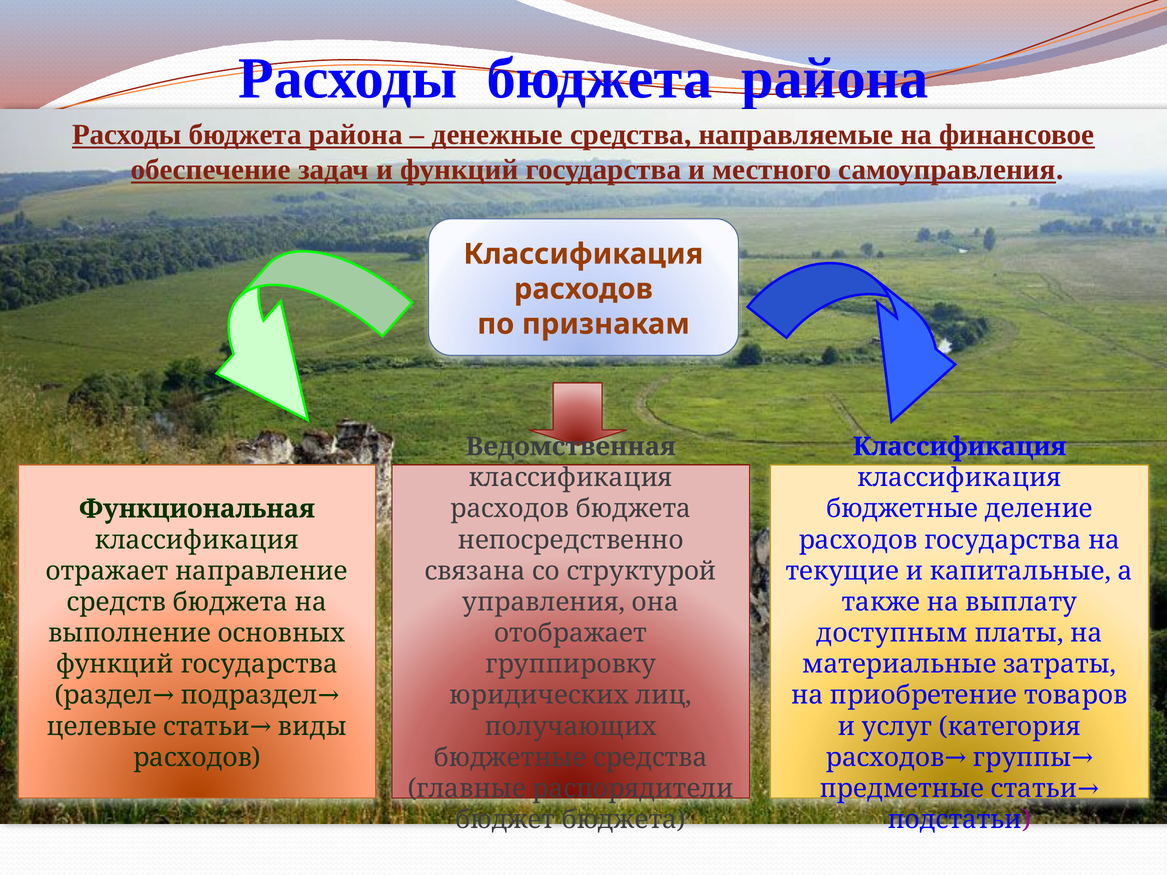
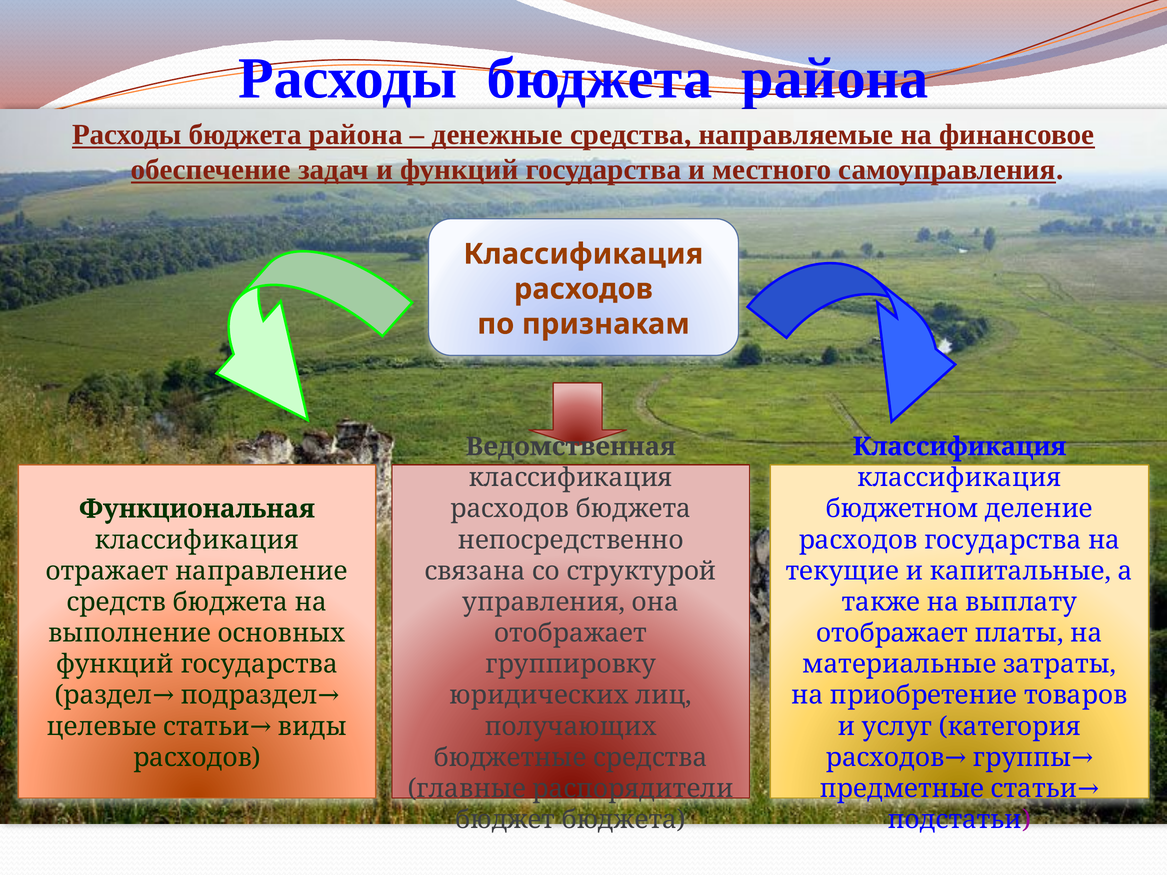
бюджетные: бюджетные -> бюджетном (902, 509)
доступным: доступным -> отображает (892, 633)
